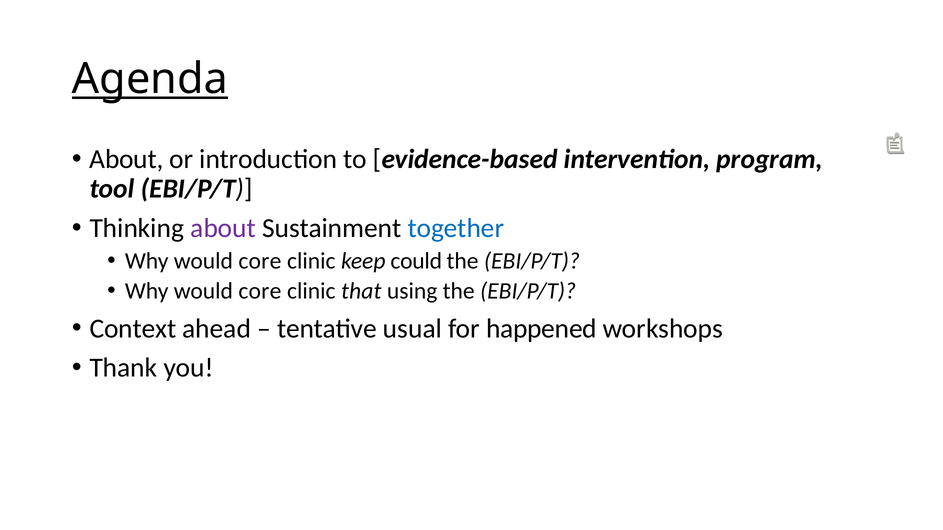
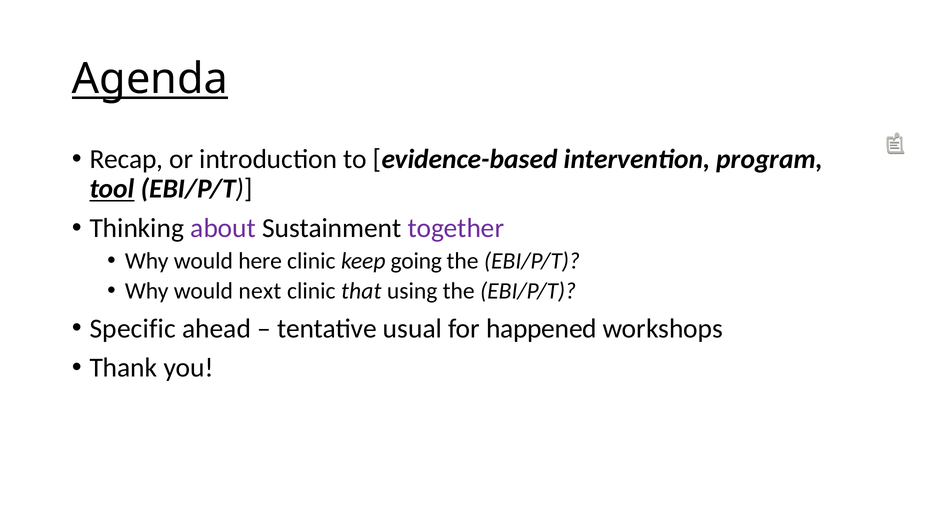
About: About -> Recap (126, 159)
tool underline: none -> present (112, 189)
together colour: blue -> purple (456, 229)
core: core -> here (260, 261)
could: could -> going (416, 261)
core: core -> next (260, 291)
Context: Context -> Specific (133, 329)
